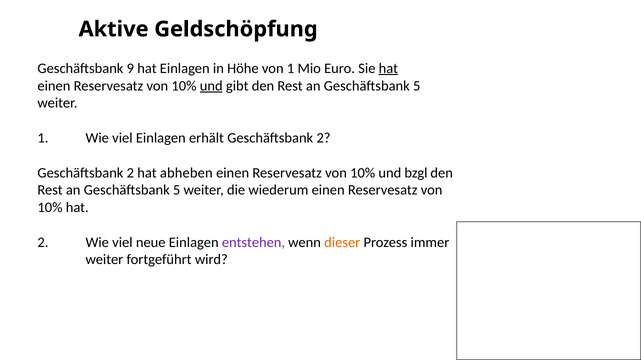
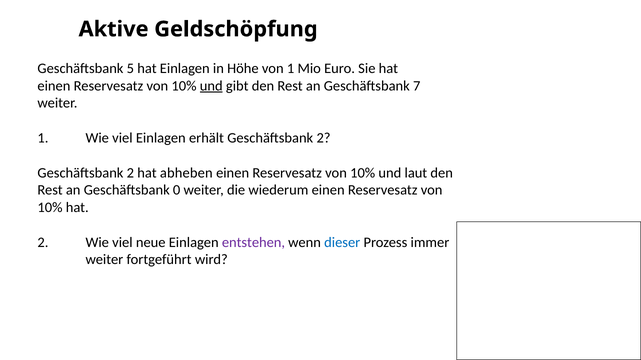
9: 9 -> 5 (130, 69)
hat underline: present -> none (388, 69)
5: 5 -> 7 (417, 86)
bzgl: bzgl -> laut (416, 173)
5: 5 -> 0 (177, 190)
dieser colour: orange -> blue (342, 243)
